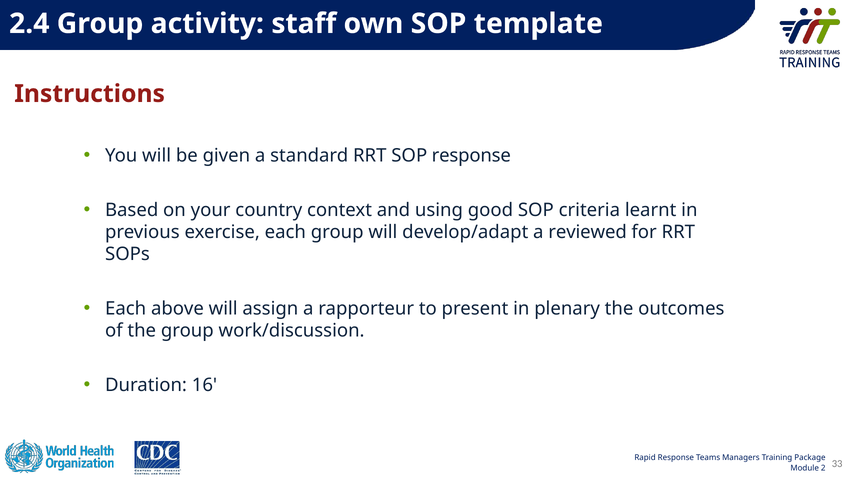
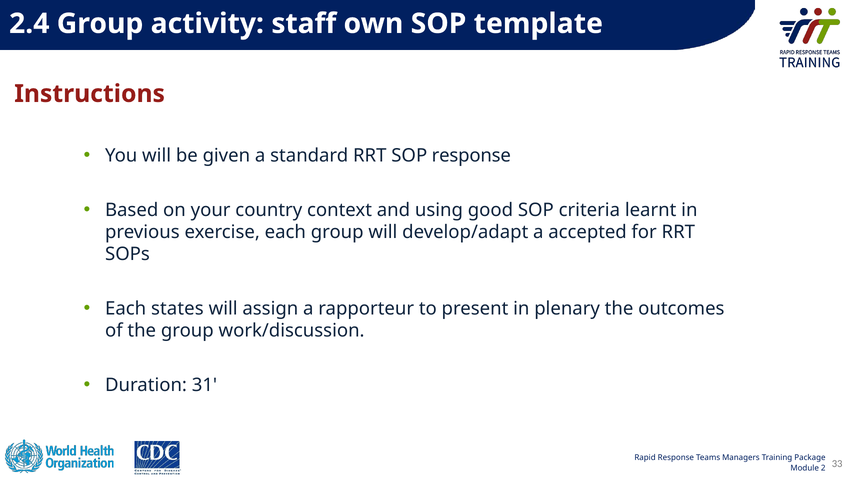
reviewed: reviewed -> accepted (588, 232)
above: above -> states (177, 308)
16: 16 -> 31 (204, 385)
